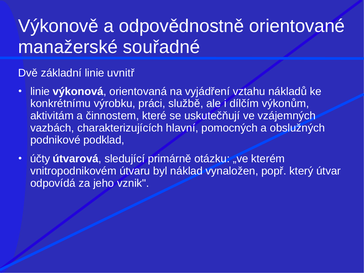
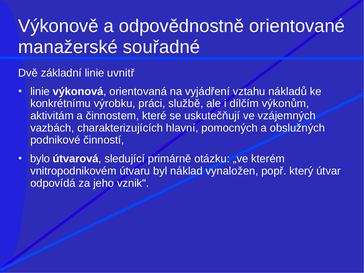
podklad: podklad -> činností (104, 140)
účty: účty -> bylo (40, 159)
